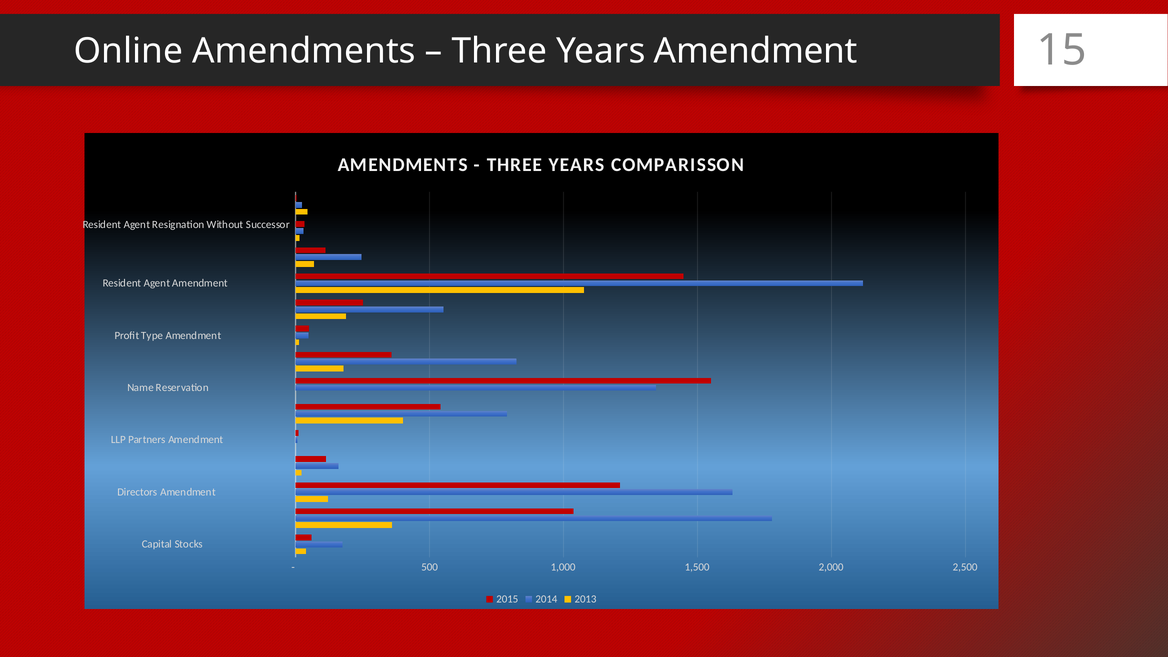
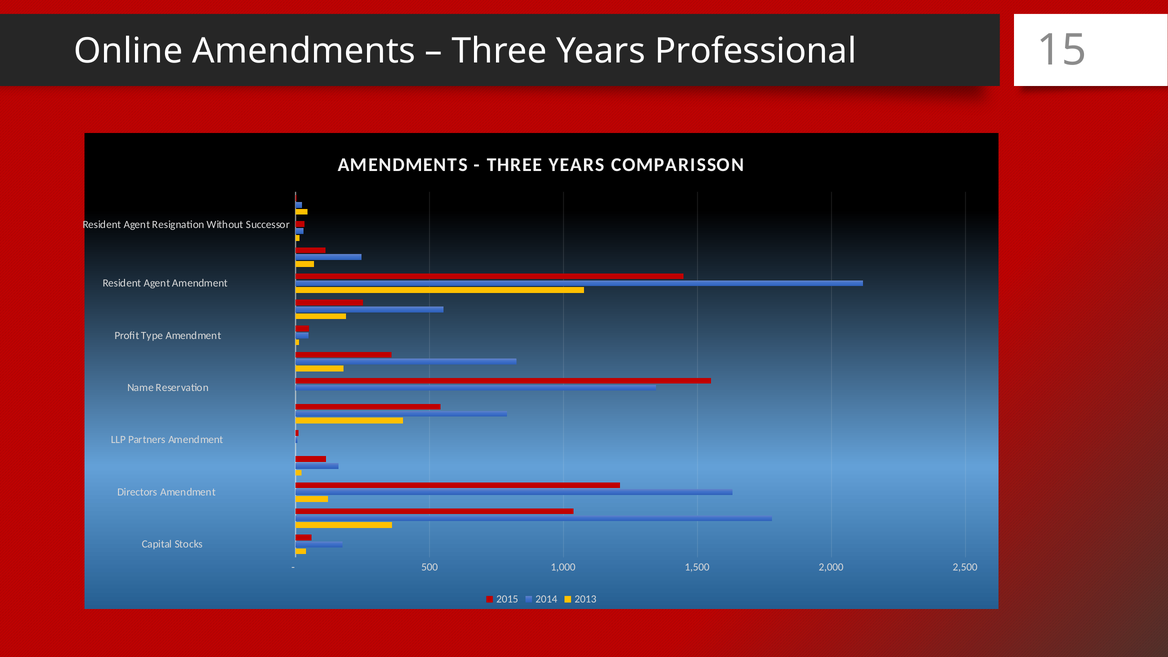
Years Amendment: Amendment -> Professional (756, 51)
